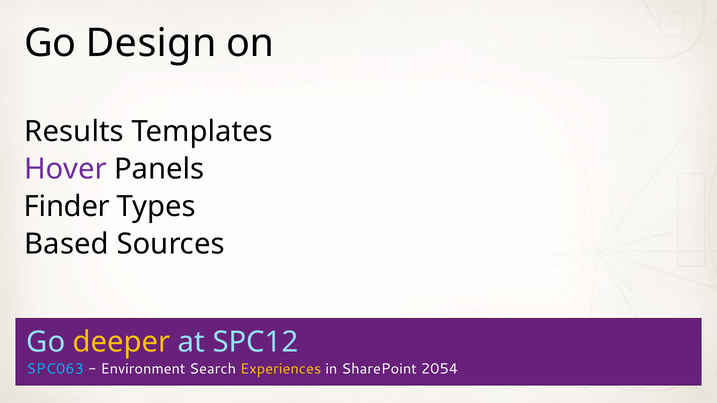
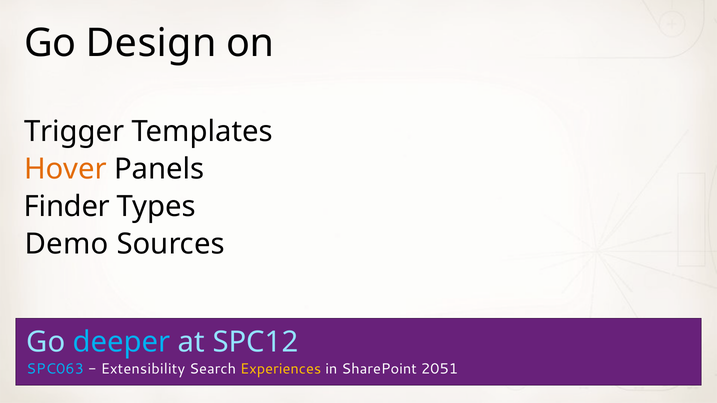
Results: Results -> Trigger (74, 132)
Hover colour: purple -> orange (65, 169)
Based: Based -> Demo (67, 244)
deeper colour: yellow -> light blue (122, 342)
Environment: Environment -> Extensibility (143, 369)
2054: 2054 -> 2051 (440, 369)
